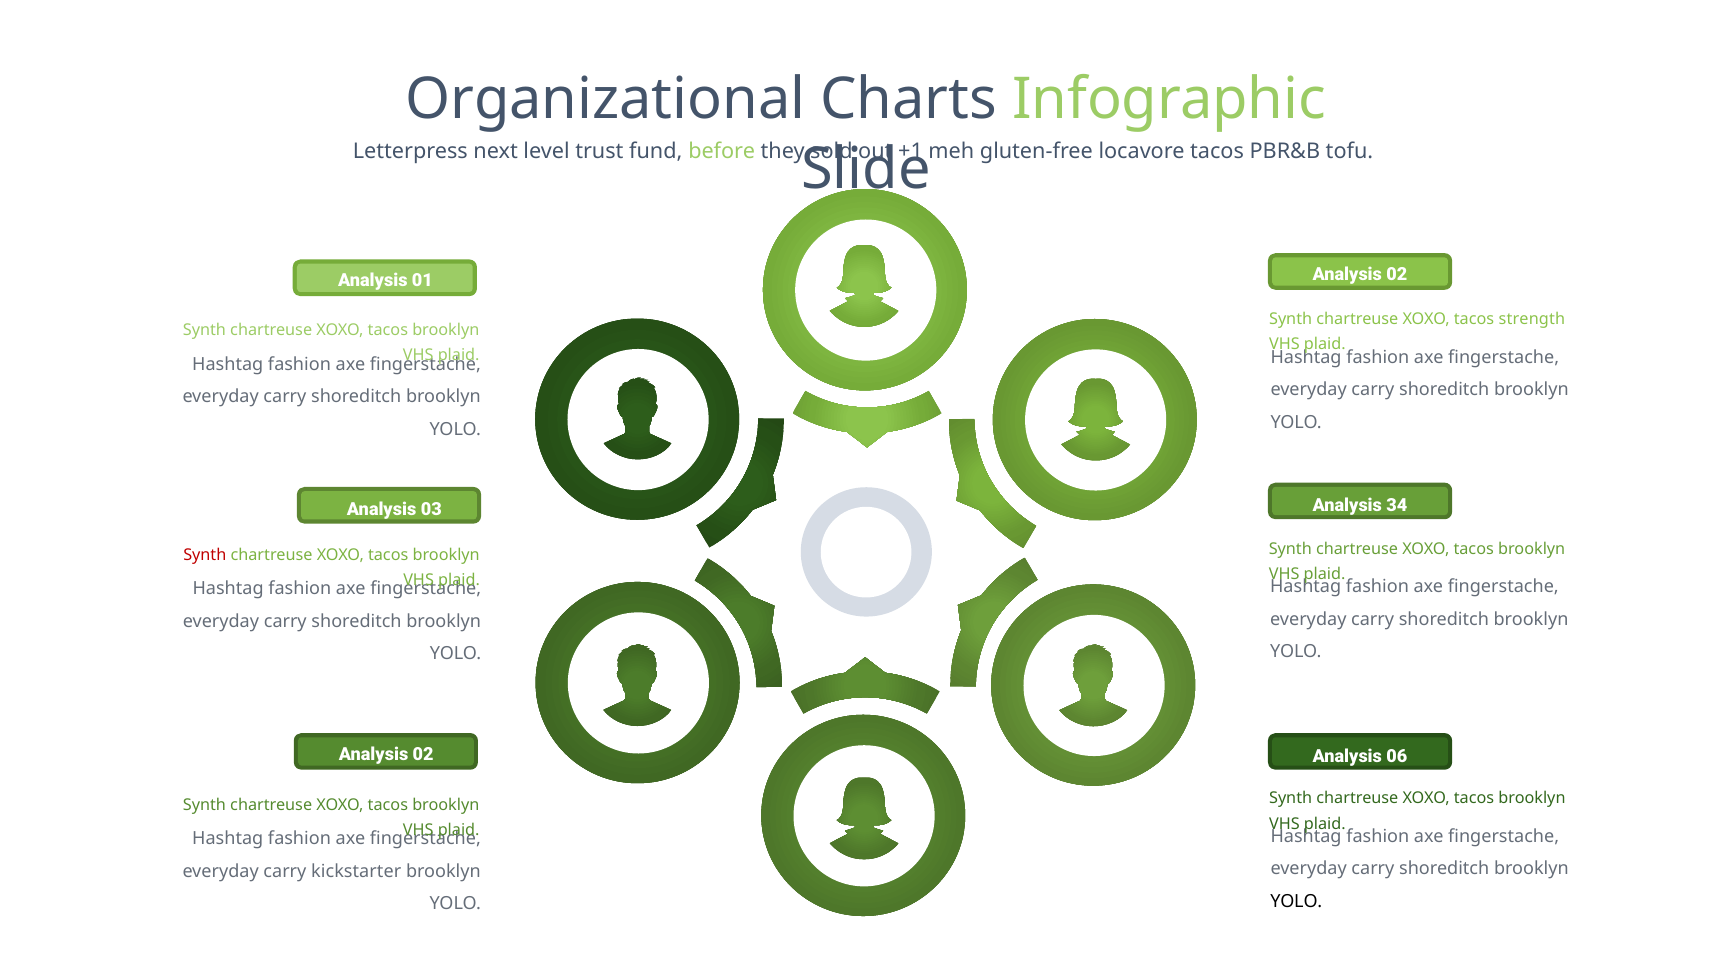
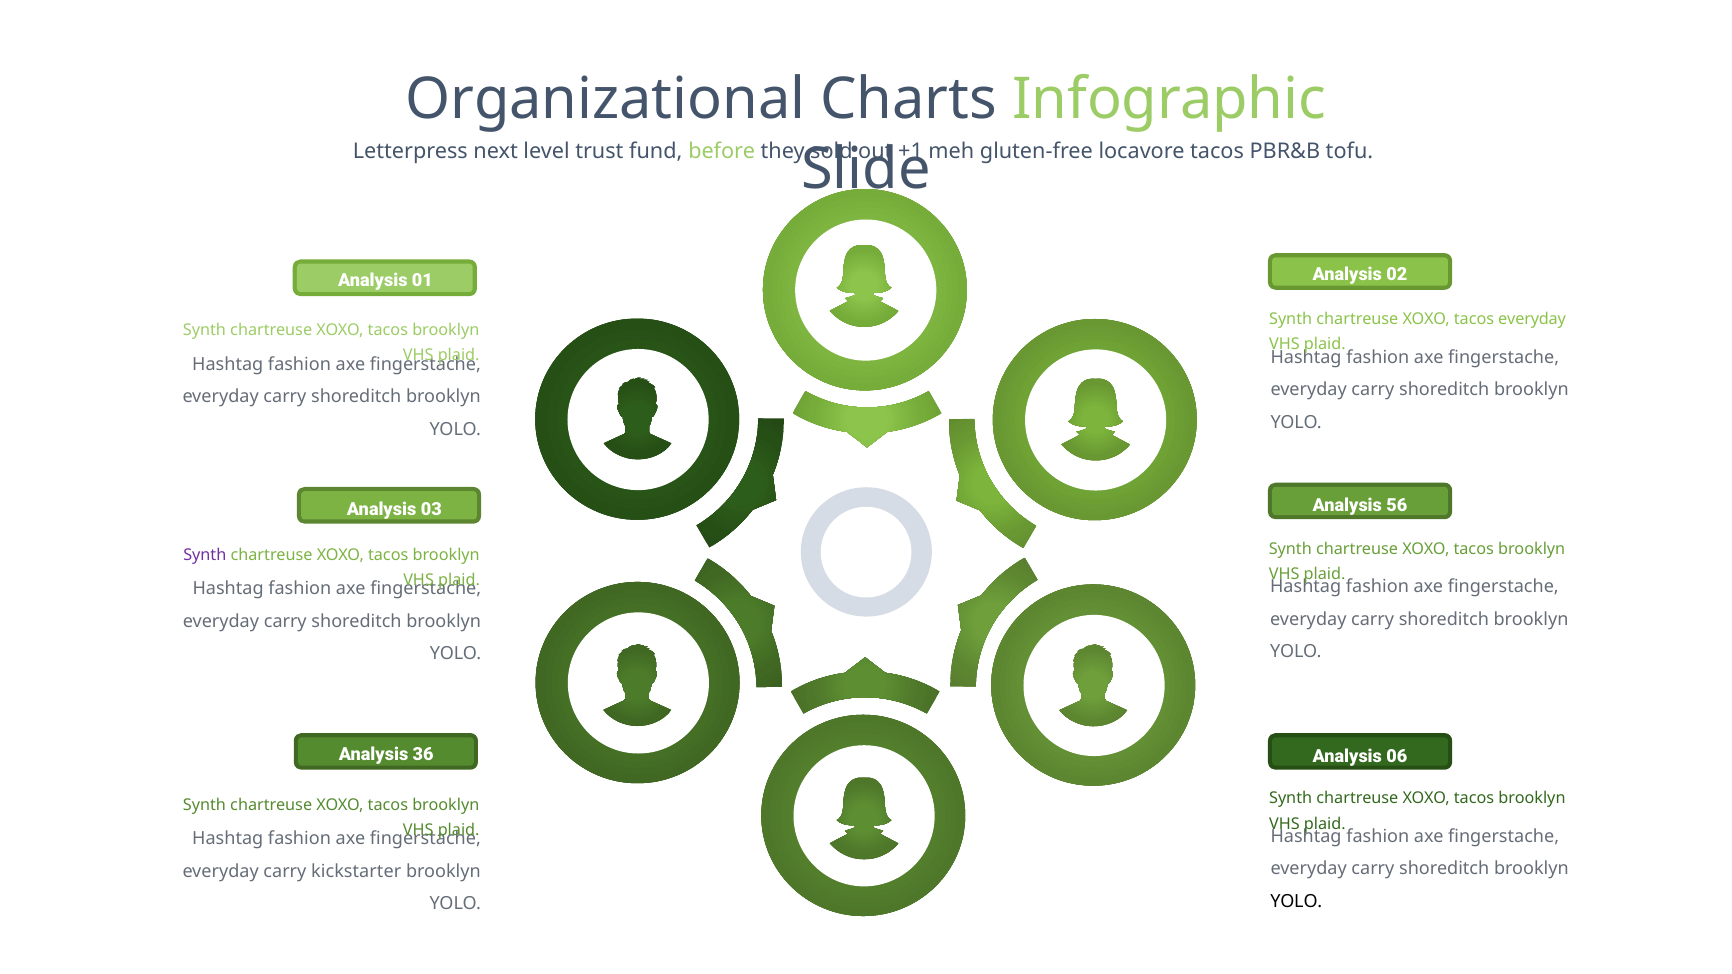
tacos strength: strength -> everyday (1532, 319)
34: 34 -> 56 (1397, 506)
Synth colour: red -> purple (205, 555)
02: 02 -> 36 (423, 755)
